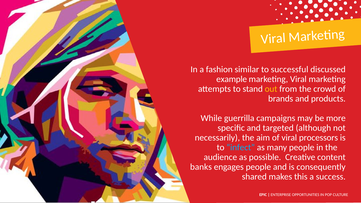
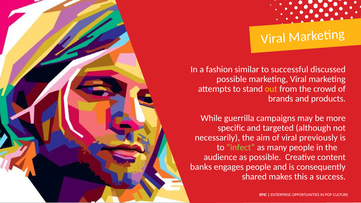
example: example -> possible (232, 79)
processors: processors -> previously (318, 138)
infect colour: light blue -> light green (241, 147)
